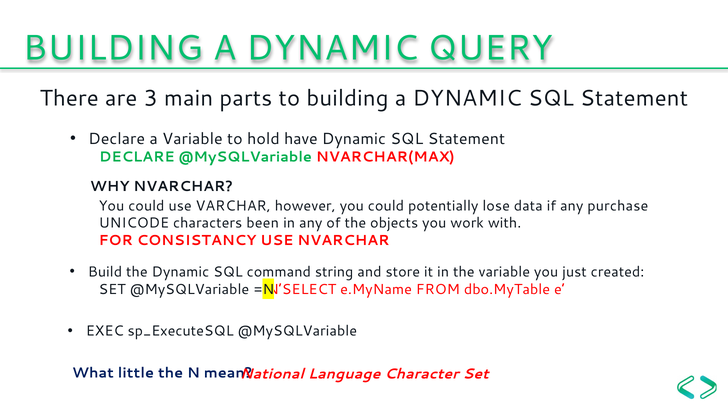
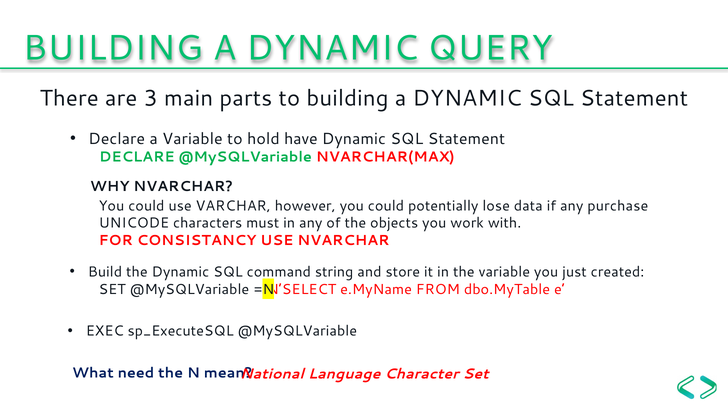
been: been -> must (263, 223)
little: little -> need (136, 373)
